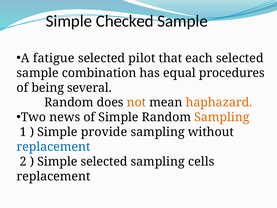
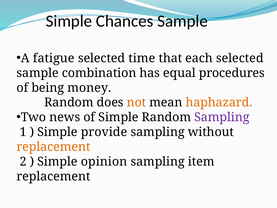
Checked: Checked -> Chances (125, 21)
pilot: pilot -> time (142, 58)
several: several -> money (89, 88)
Sampling colour: orange -> purple (222, 117)
replacement colour: blue -> orange (53, 147)
Simple selected: selected -> opinion (104, 162)
cells: cells -> item (201, 162)
